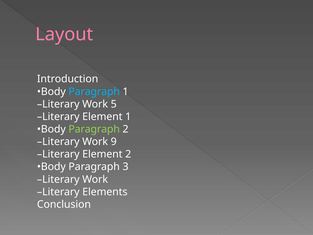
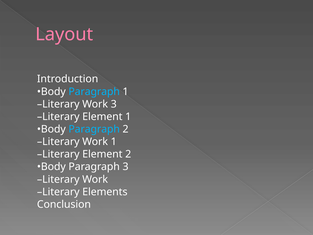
Work 5: 5 -> 3 (114, 104)
Paragraph colour: light green -> light blue (94, 129)
Work 9: 9 -> 1 (114, 142)
